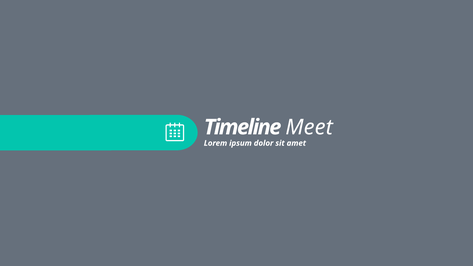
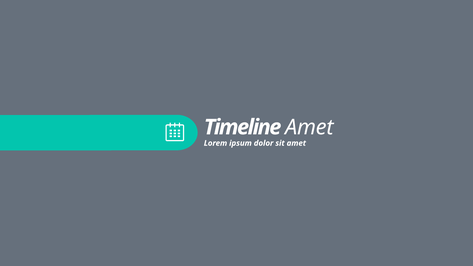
Meet: Meet -> Amet (309, 127)
